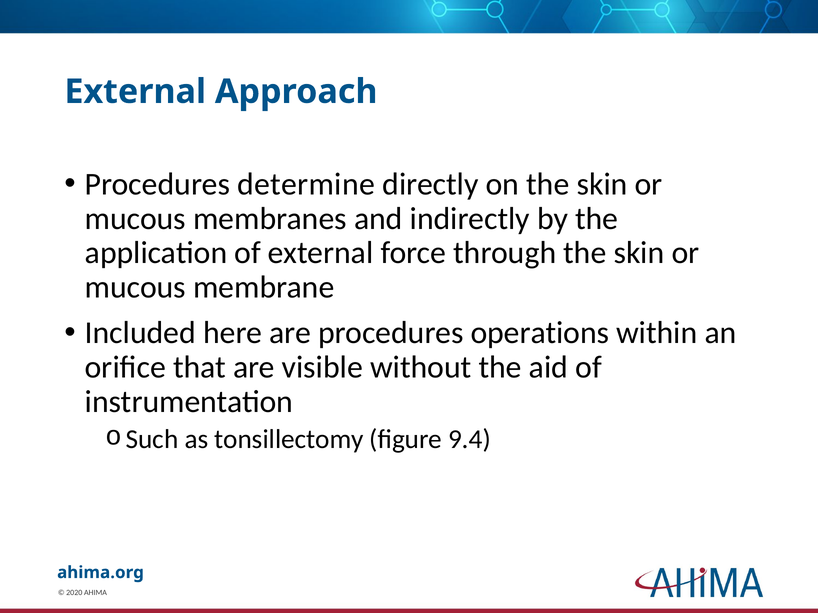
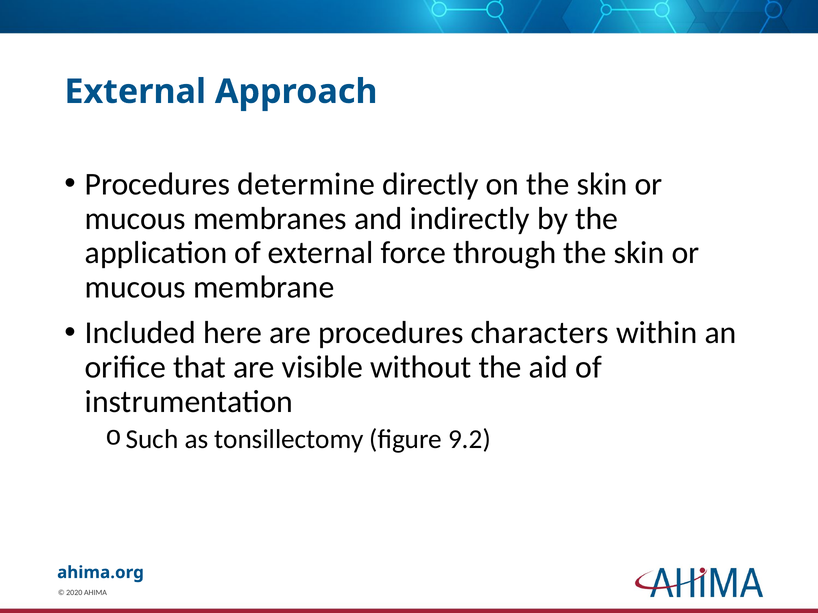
operations: operations -> characters (540, 333)
9.4: 9.4 -> 9.2 (469, 440)
